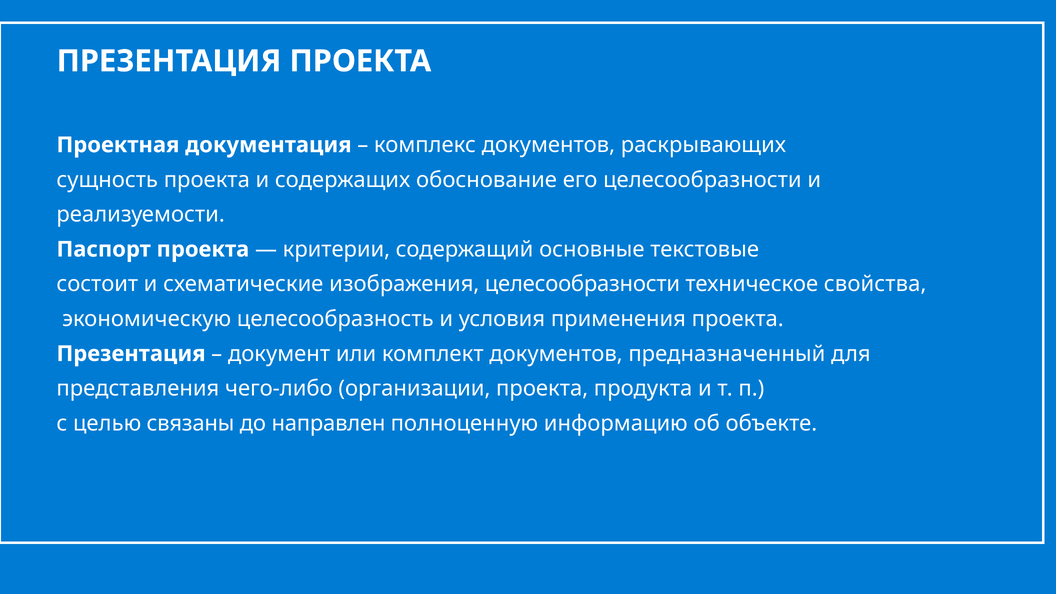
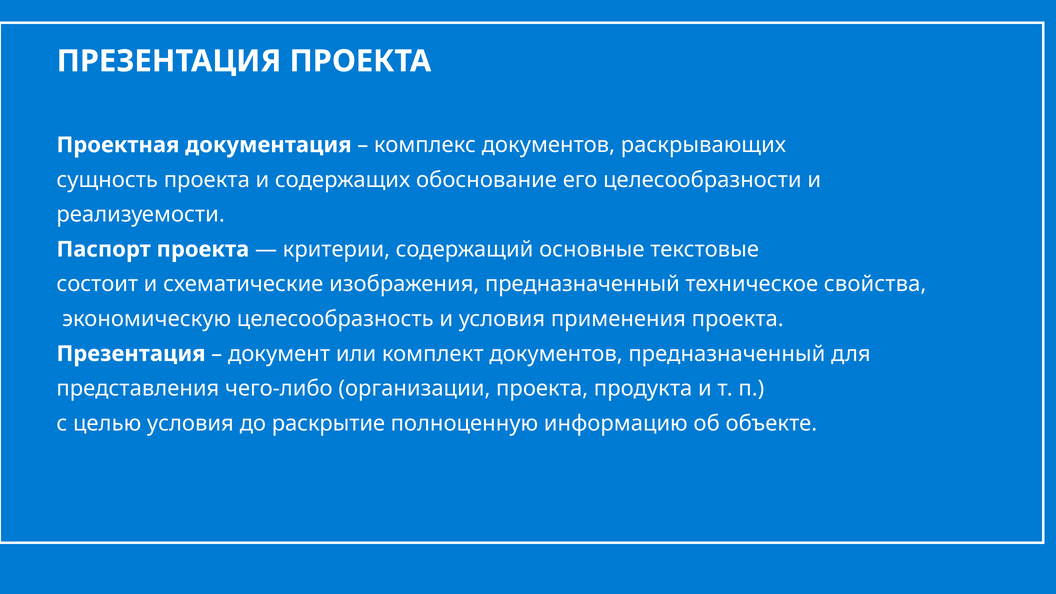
изображения целесообразности: целесообразности -> предназначенный (582, 284)
целью связаны: связаны -> условия (190, 423)
направлен: направлен -> раскрытие (328, 423)
